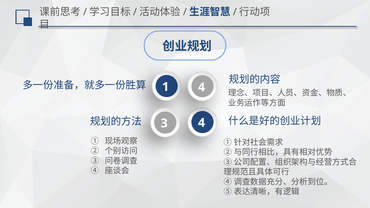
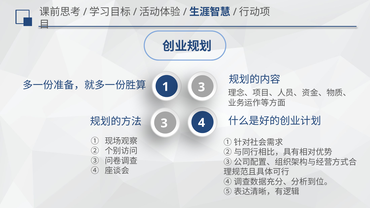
4: 4 -> 3 (202, 87)
